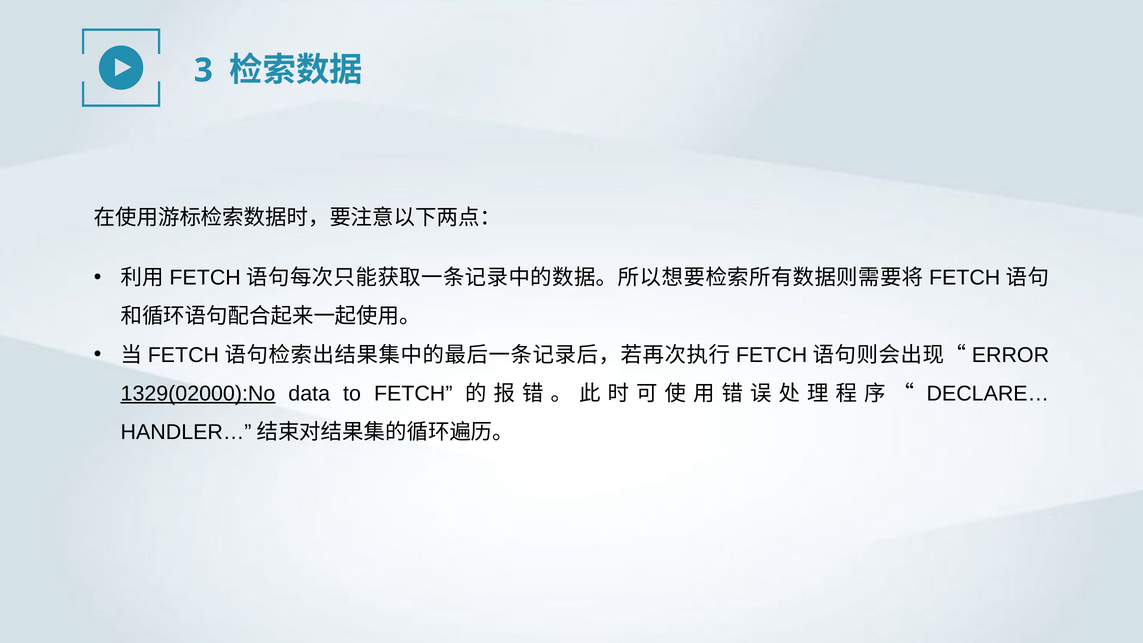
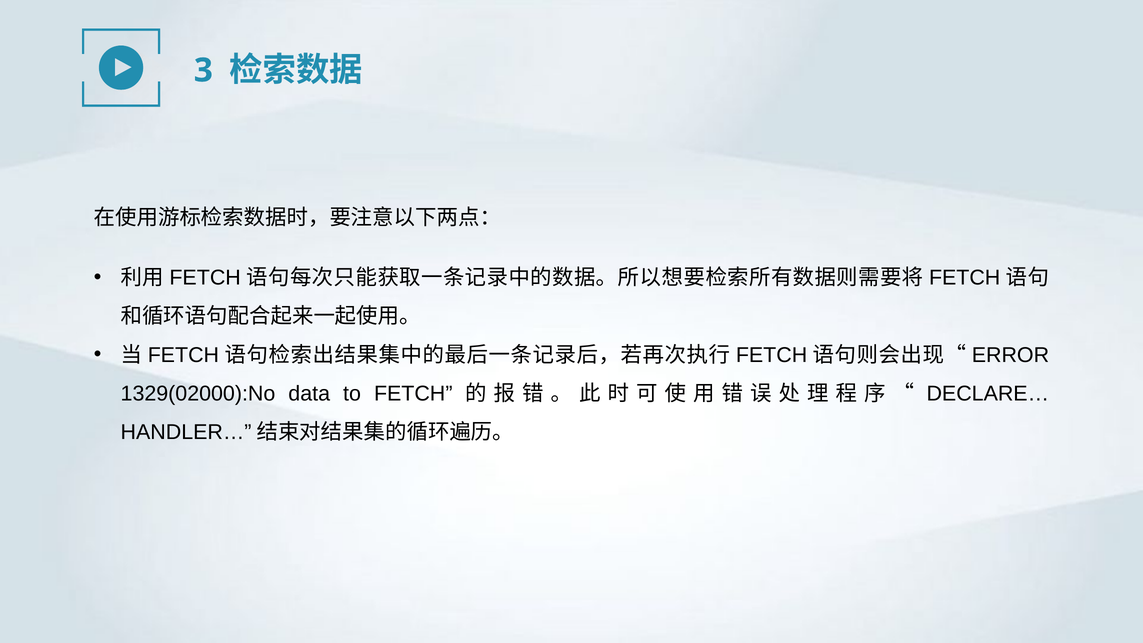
1329(02000):No underline: present -> none (198, 394)
